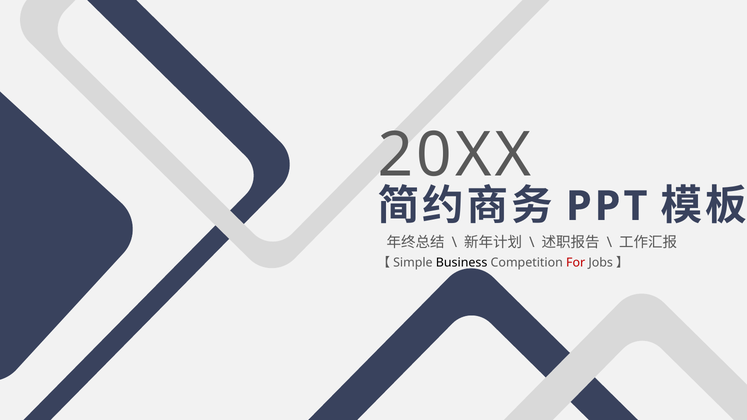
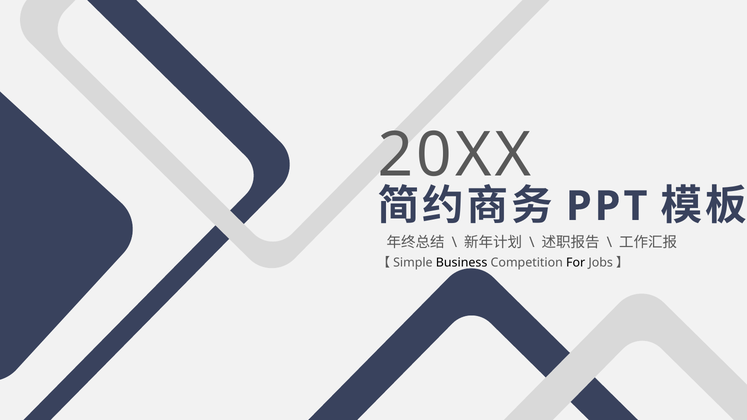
For colour: red -> black (576, 263)
